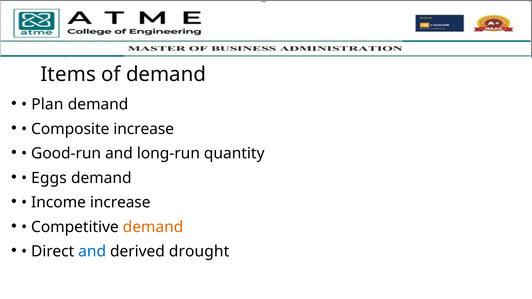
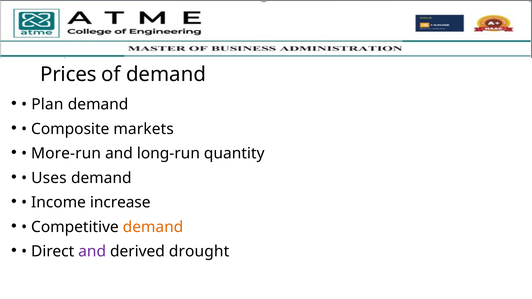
Items: Items -> Prices (68, 75)
Composite increase: increase -> markets (144, 129)
Good-run: Good-run -> More-run (66, 154)
Eggs: Eggs -> Uses (49, 178)
and colour: blue -> purple (92, 252)
